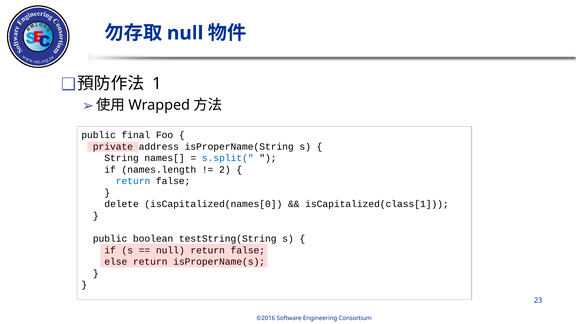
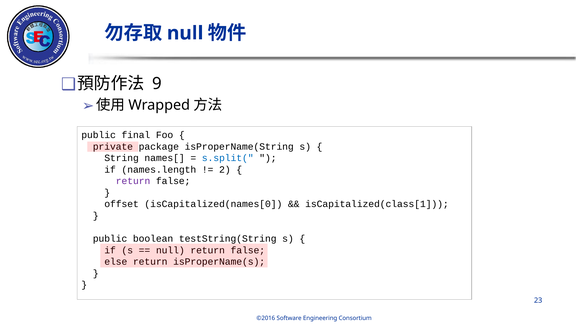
1: 1 -> 9 (157, 84)
address: address -> package (159, 147)
return colour: blue -> purple (133, 181)
delete: delete -> offset (122, 204)
